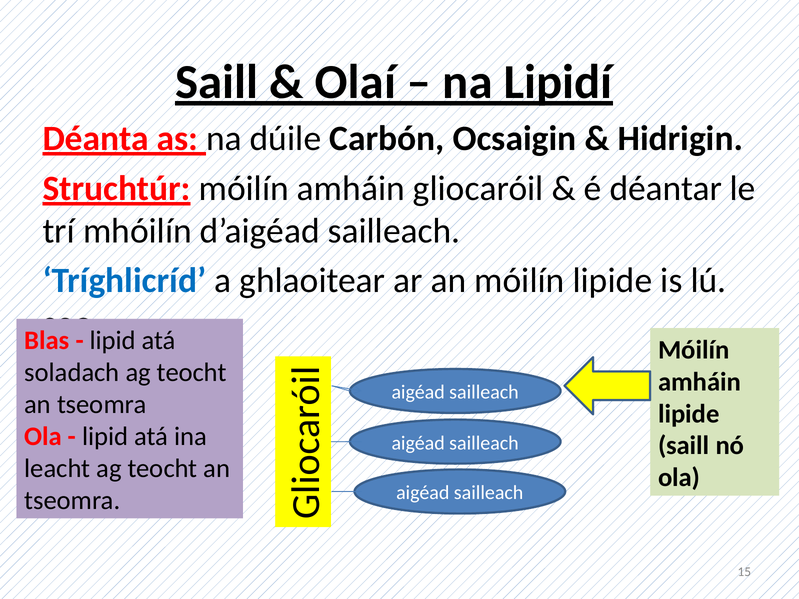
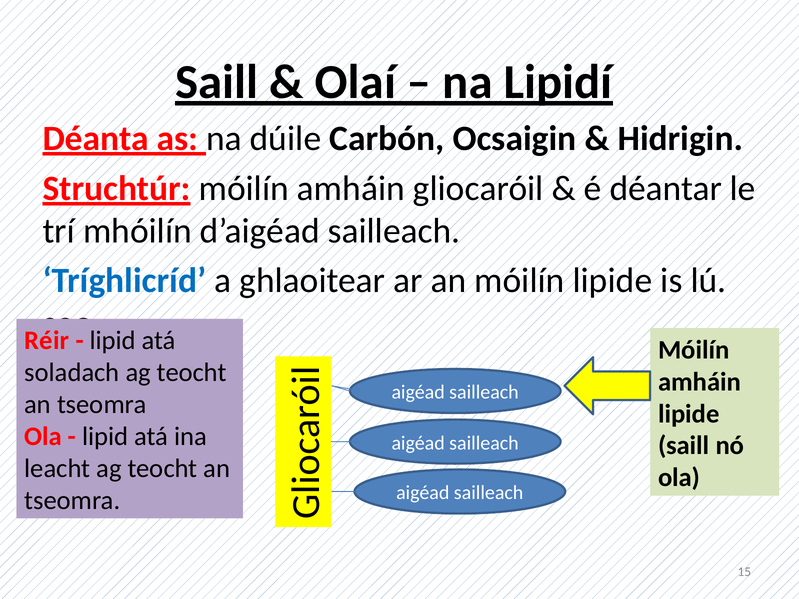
Blas: Blas -> Réir (47, 341)
